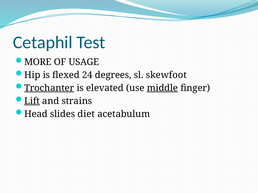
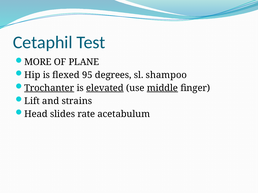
USAGE: USAGE -> PLANE (84, 62)
24: 24 -> 95 (87, 75)
skewfoot: skewfoot -> shampoo (166, 75)
elevated underline: none -> present (105, 88)
Lift underline: present -> none (32, 101)
diet: diet -> rate (86, 114)
